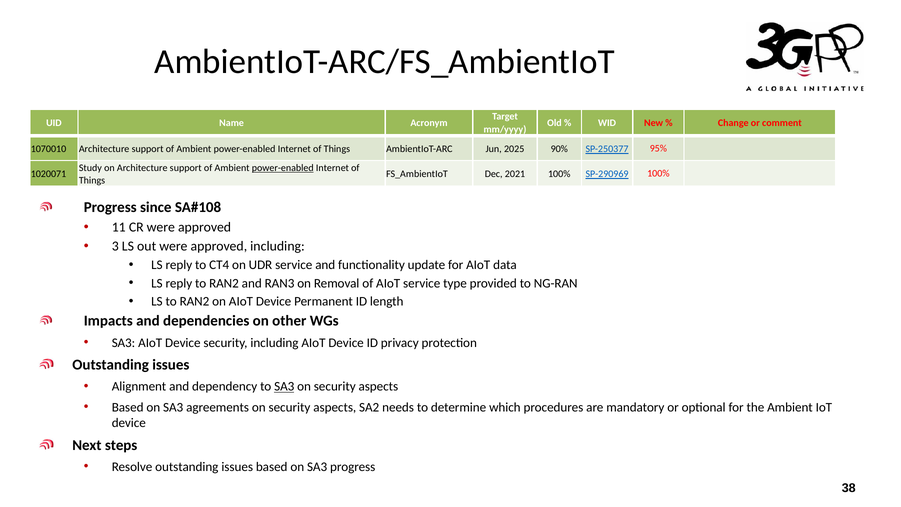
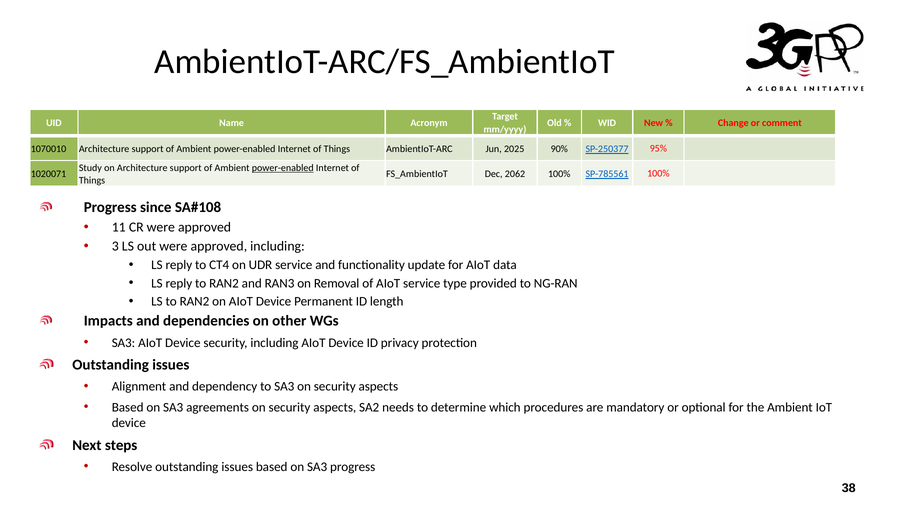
2021: 2021 -> 2062 (515, 174)
SP-290969: SP-290969 -> SP-785561 (607, 174)
SA3 underline: present -> none (284, 386)
